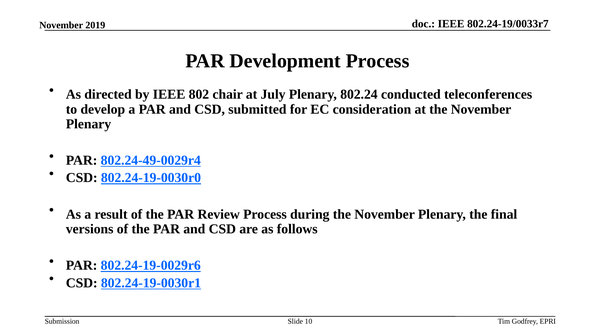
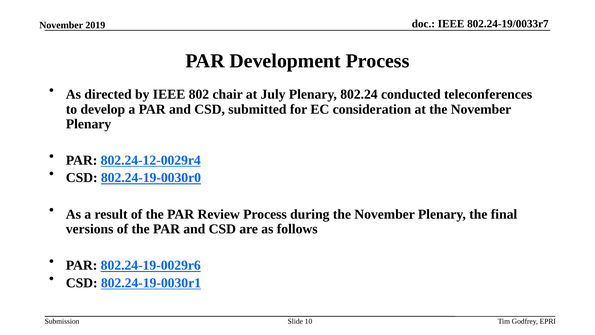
802.24-49-0029r4: 802.24-49-0029r4 -> 802.24-12-0029r4 (151, 160)
